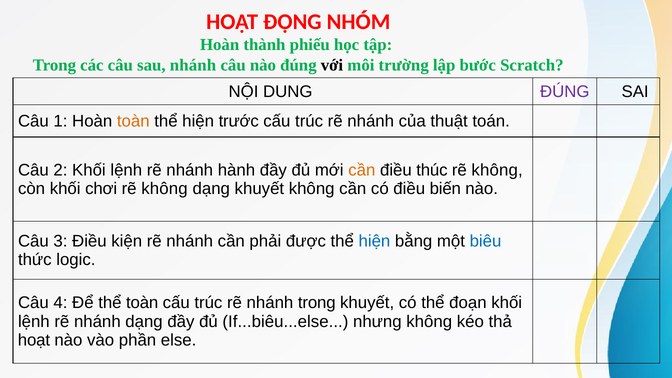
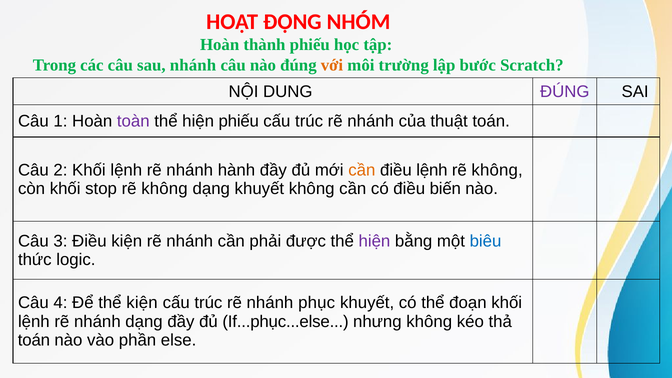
với colour: black -> orange (332, 65)
toàn colour: orange -> purple (133, 121)
hiện trước: trước -> phiếu (239, 121)
điều thúc: thúc -> lệnh (432, 170)
chơi: chơi -> stop (101, 189)
hiện colour: blue -> purple (374, 241)
thể toàn: toàn -> kiện (142, 303)
nhánh trong: trong -> phục (317, 303)
If...biêu...else: If...biêu...else -> If...phục...else (286, 322)
hoạt: hoạt -> toán (34, 340)
